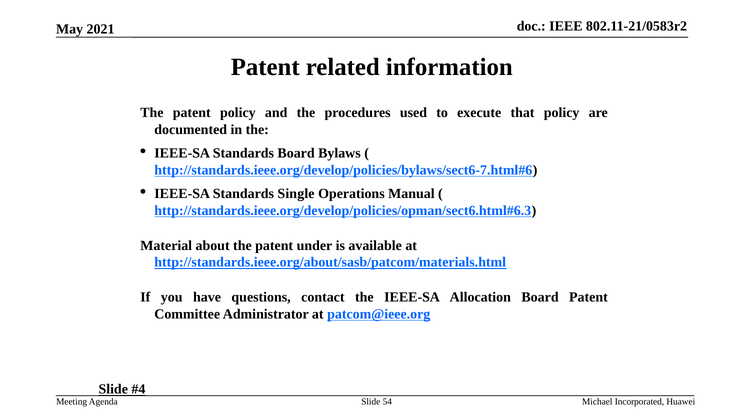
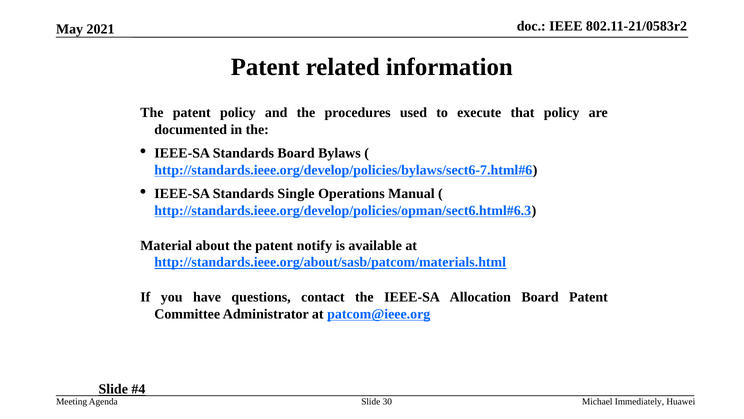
under: under -> notify (314, 245)
54: 54 -> 30 (387, 401)
Incorporated: Incorporated -> Immediately (639, 401)
